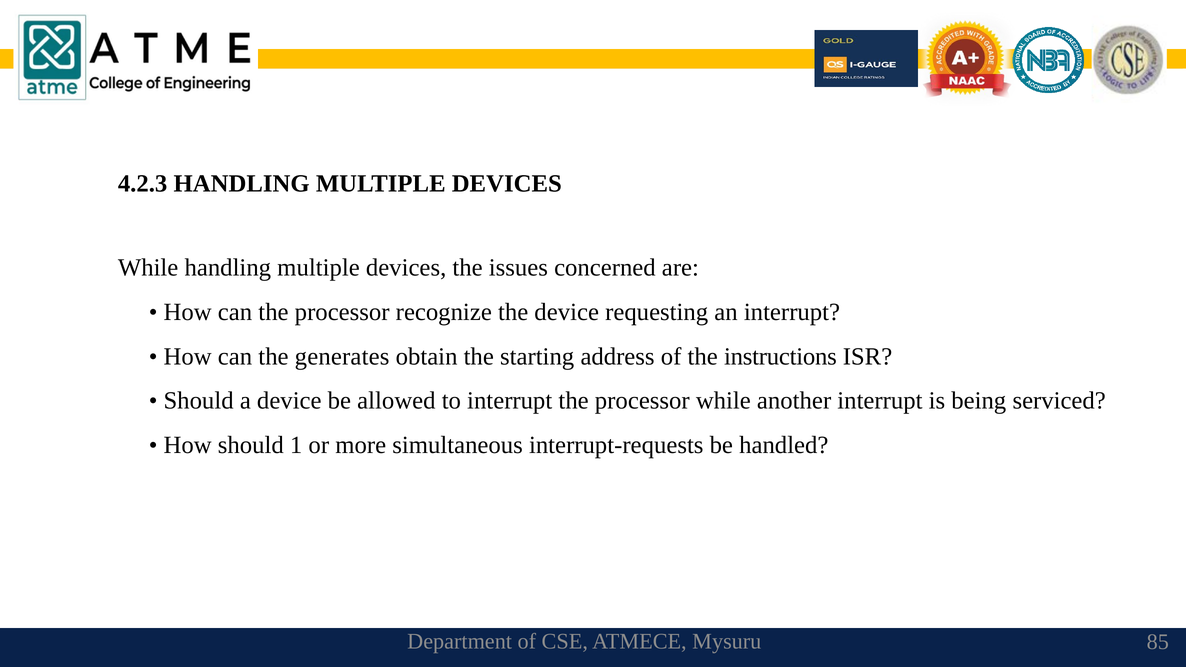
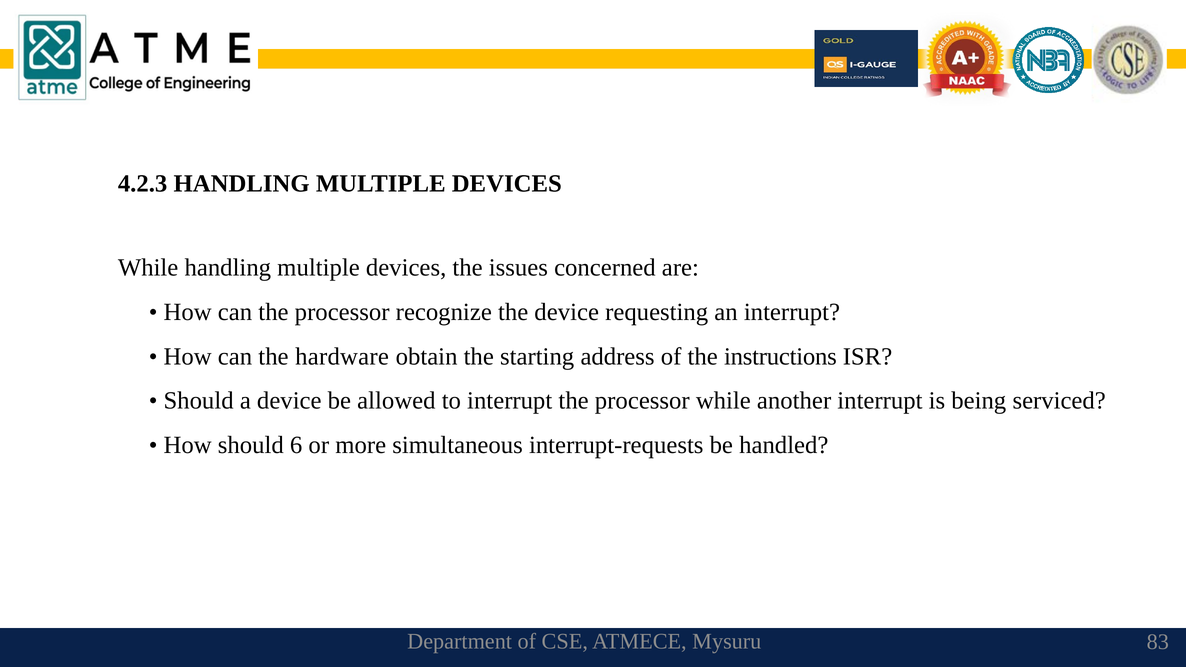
generates: generates -> hardware (342, 356)
1: 1 -> 6 (296, 445)
85: 85 -> 83 (1158, 642)
